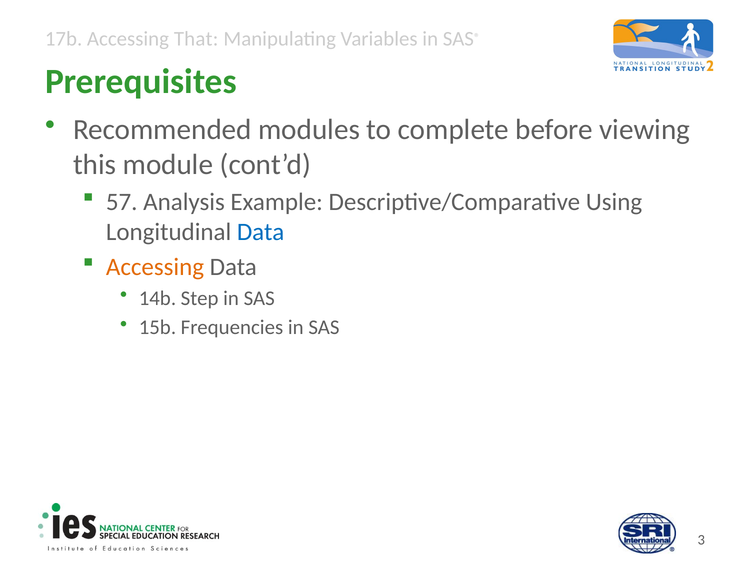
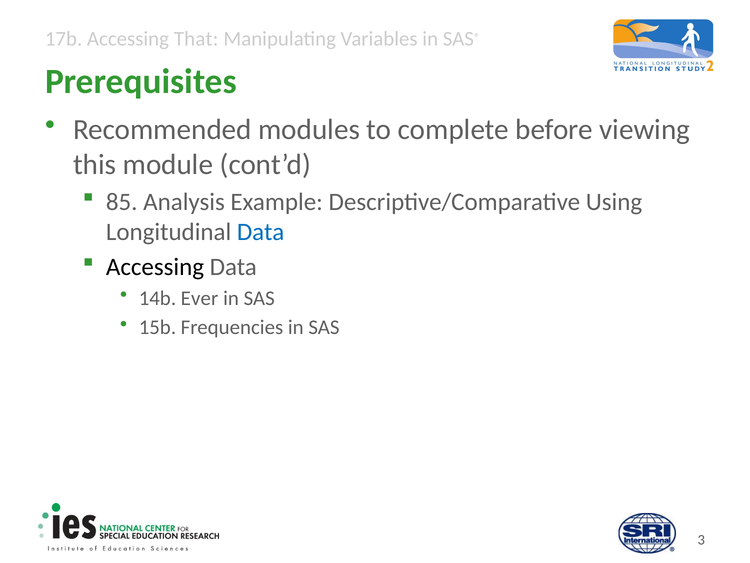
57: 57 -> 85 (122, 202)
Accessing colour: orange -> black (155, 267)
Step: Step -> Ever (200, 298)
